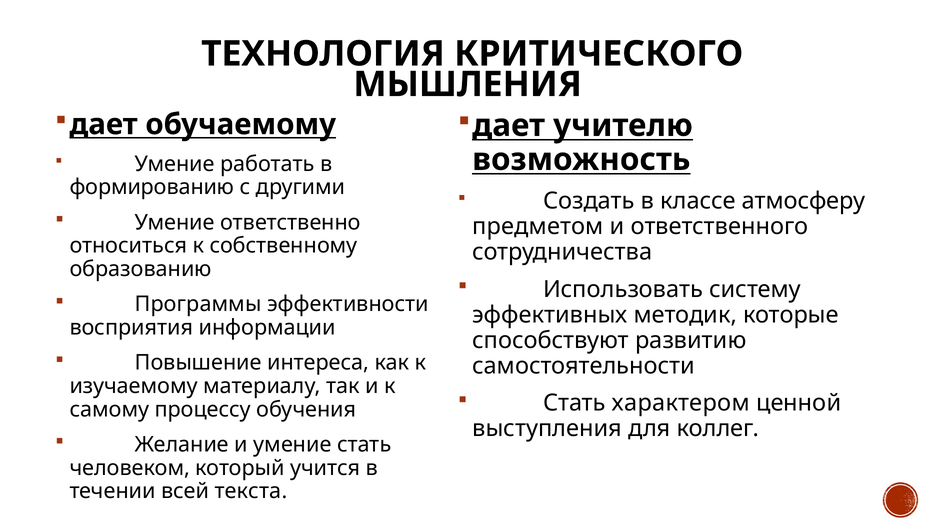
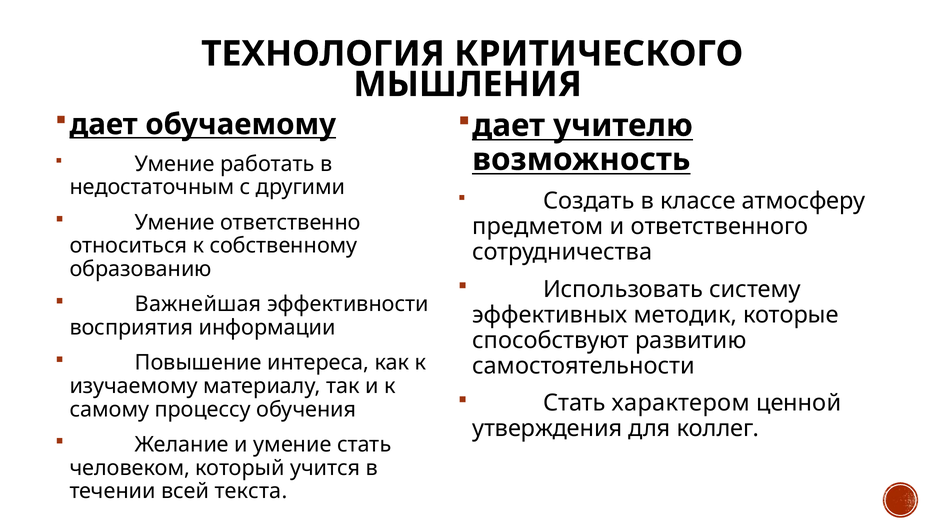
формированию: формированию -> недостаточным (152, 187)
Программы: Программы -> Важнейшая (198, 304)
выступления: выступления -> утверждения (547, 428)
